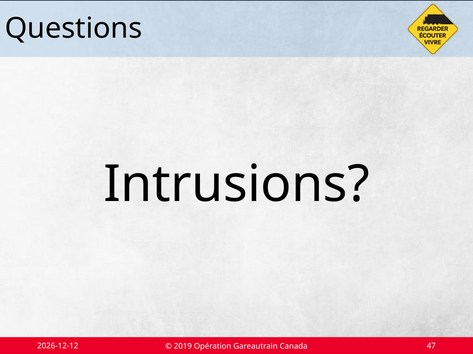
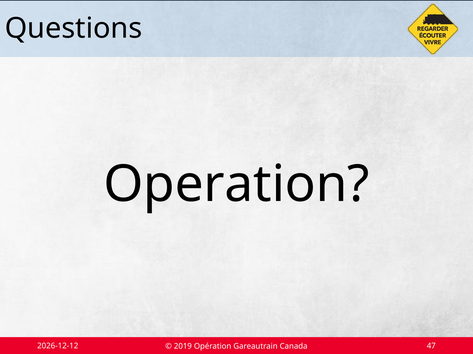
Intrusions: Intrusions -> Operation (236, 185)
